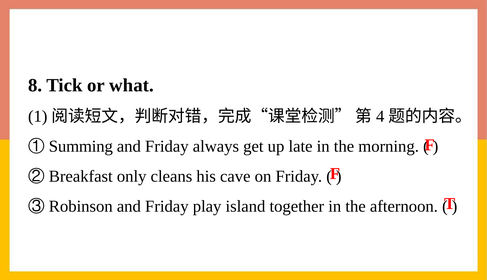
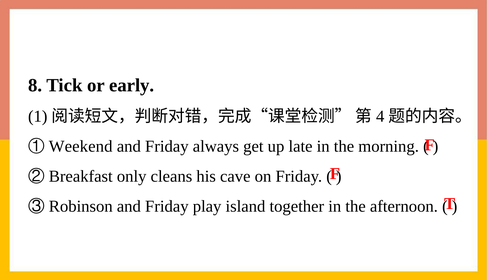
what: what -> early (132, 85)
Summing: Summing -> Weekend (81, 147)
